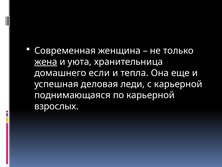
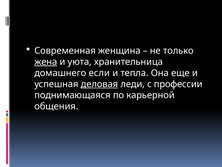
деловая underline: none -> present (99, 84)
с карьерной: карьерной -> профессии (178, 84)
взрослых: взрослых -> общения (56, 106)
